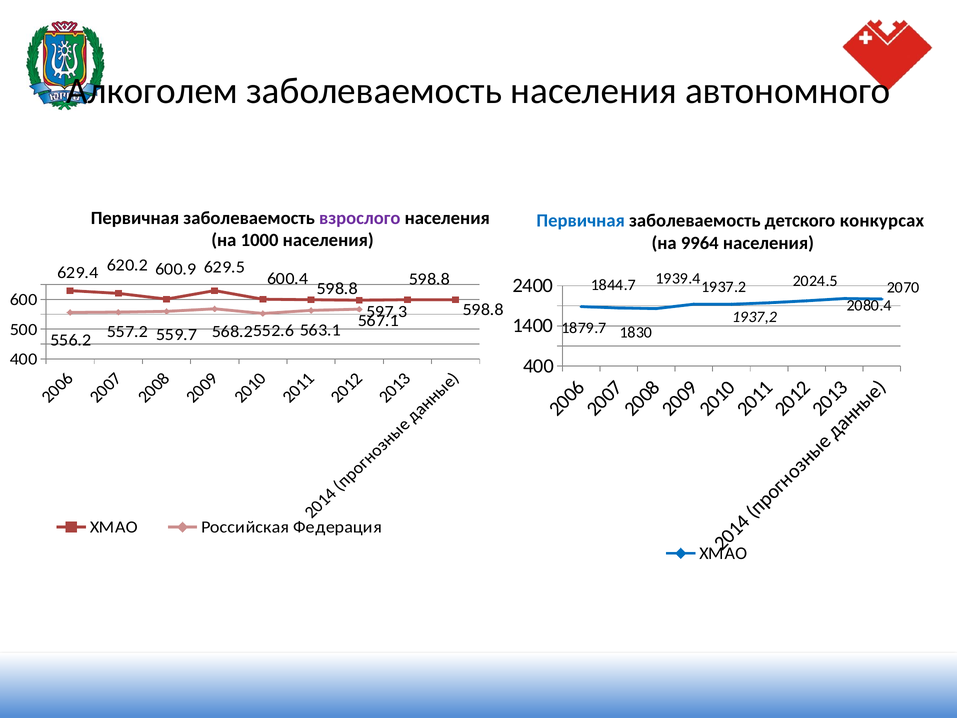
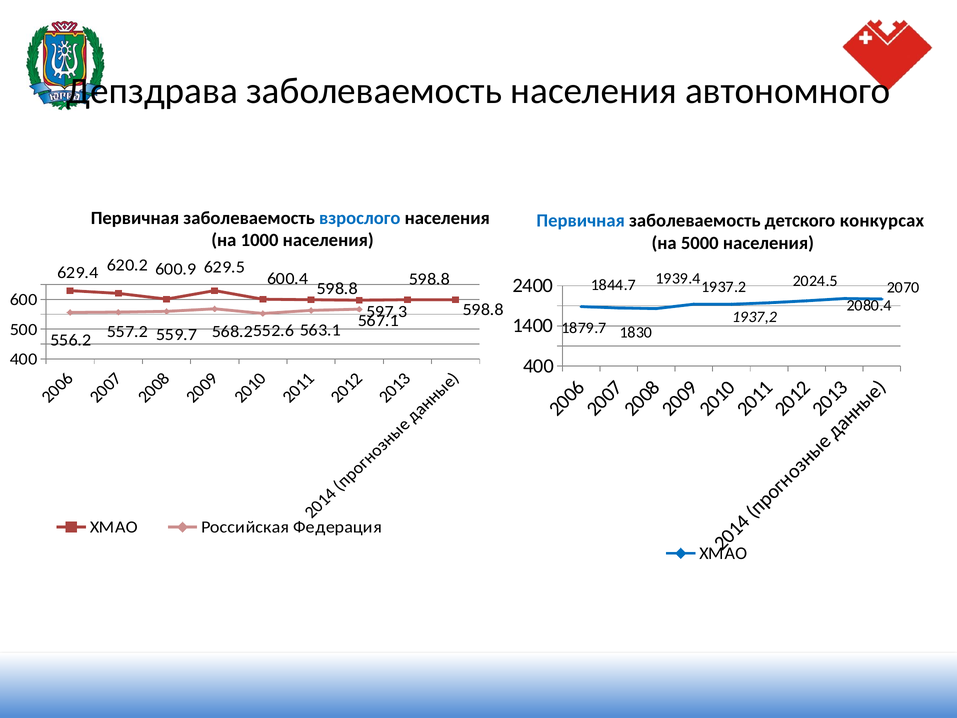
Алкоголем: Алкоголем -> Депздрава (152, 91)
взрослого colour: purple -> blue (360, 218)
9964: 9964 -> 5000 (700, 243)
